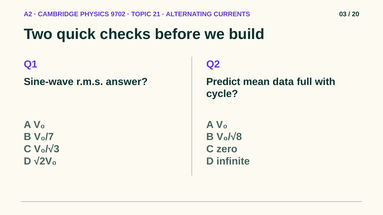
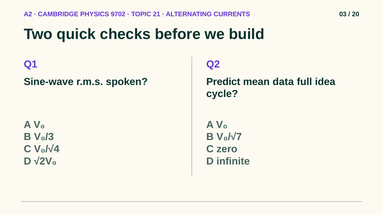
answer: answer -> spoken (127, 82)
with: with -> idea (325, 82)
V₀/7: V₀/7 -> V₀/3 (44, 137)
V₀/√8: V₀/√8 -> V₀/√7 (229, 137)
V₀/√3: V₀/√3 -> V₀/√4 (47, 149)
